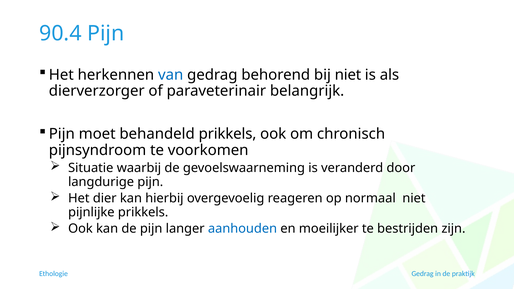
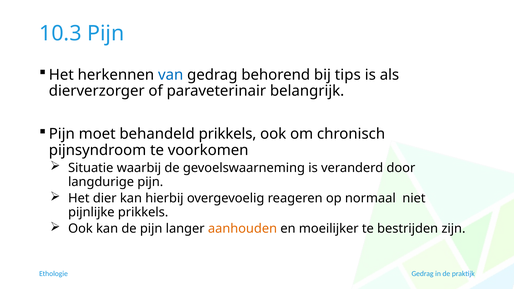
90.4: 90.4 -> 10.3 (60, 34)
bij niet: niet -> tips (348, 75)
aanhouden colour: blue -> orange (242, 229)
